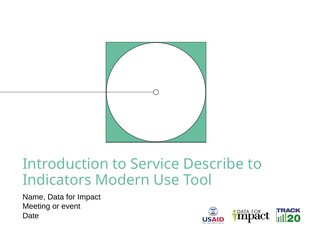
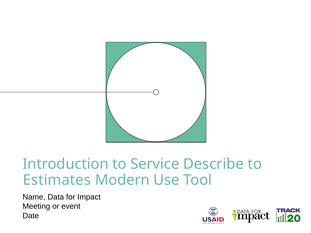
Indicators: Indicators -> Estimates (57, 180)
